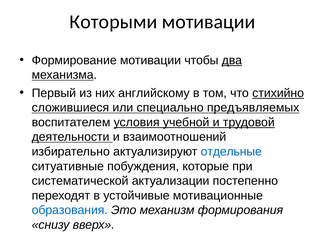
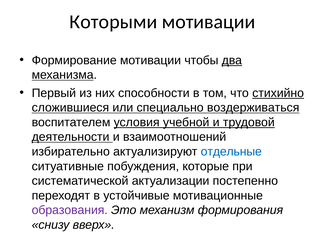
английскому: английскому -> способности (154, 93)
предъявляемых: предъявляемых -> воздерживаться (253, 108)
образования colour: blue -> purple (70, 210)
